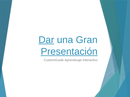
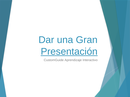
Dar underline: present -> none (46, 40)
